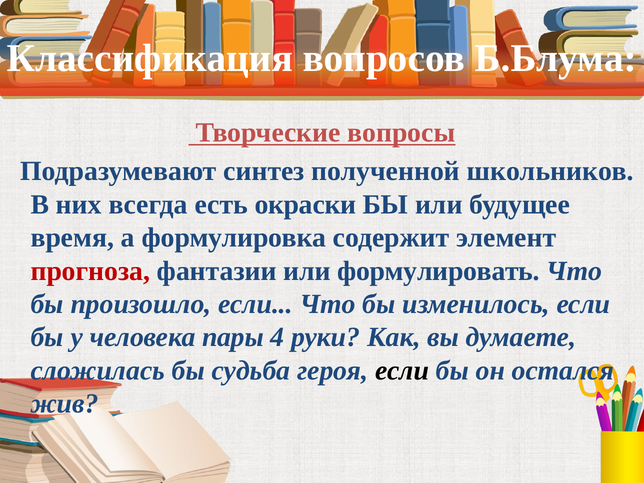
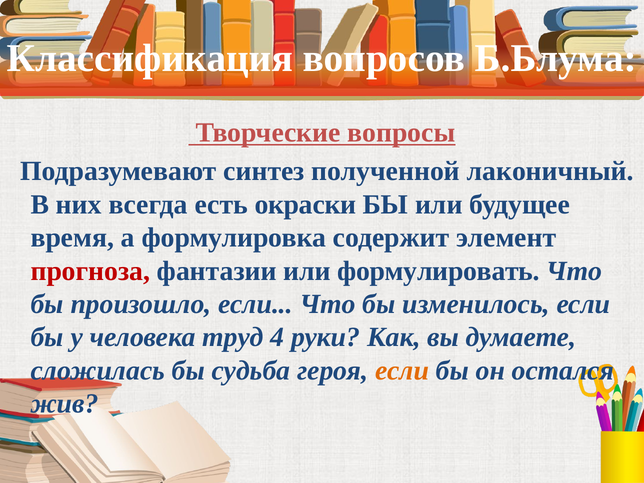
школьников: школьников -> лаконичный (550, 171)
пары: пары -> труд (233, 337)
если colour: black -> orange (402, 371)
